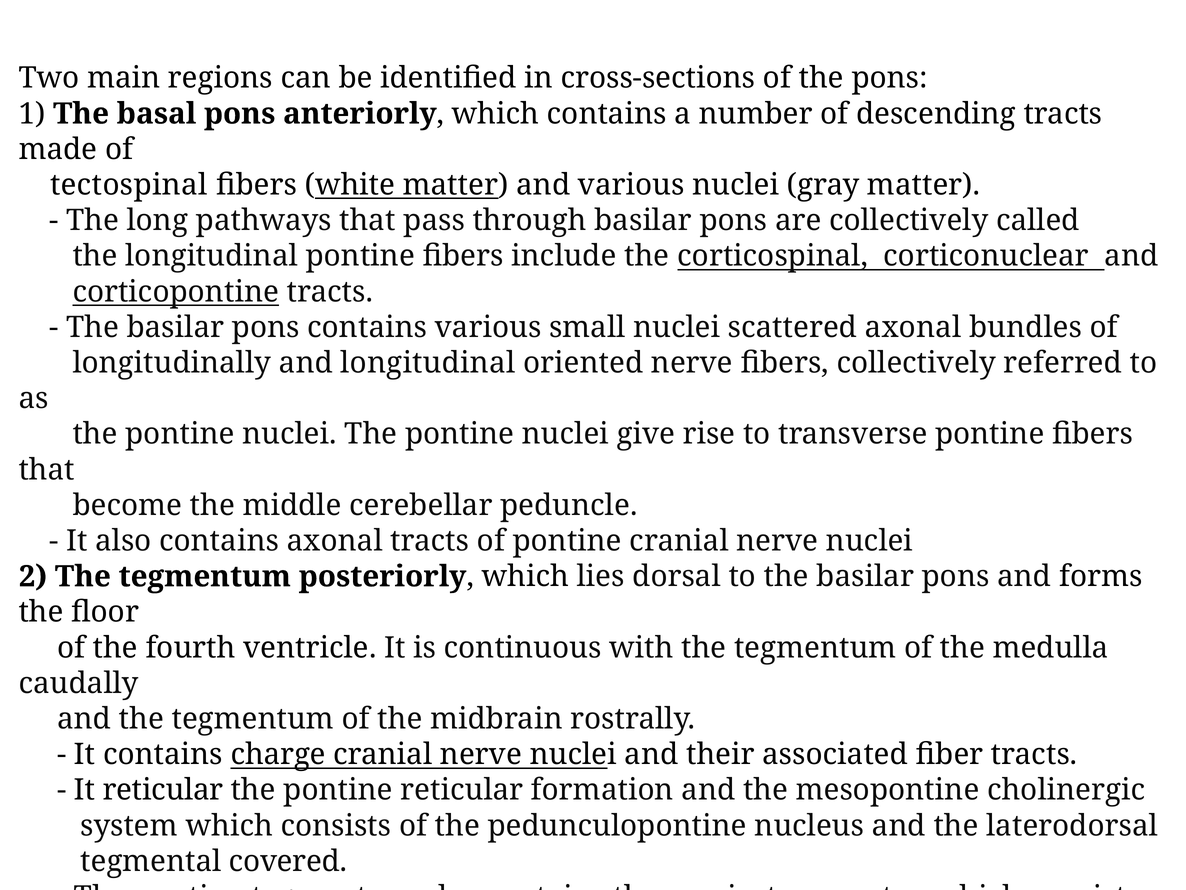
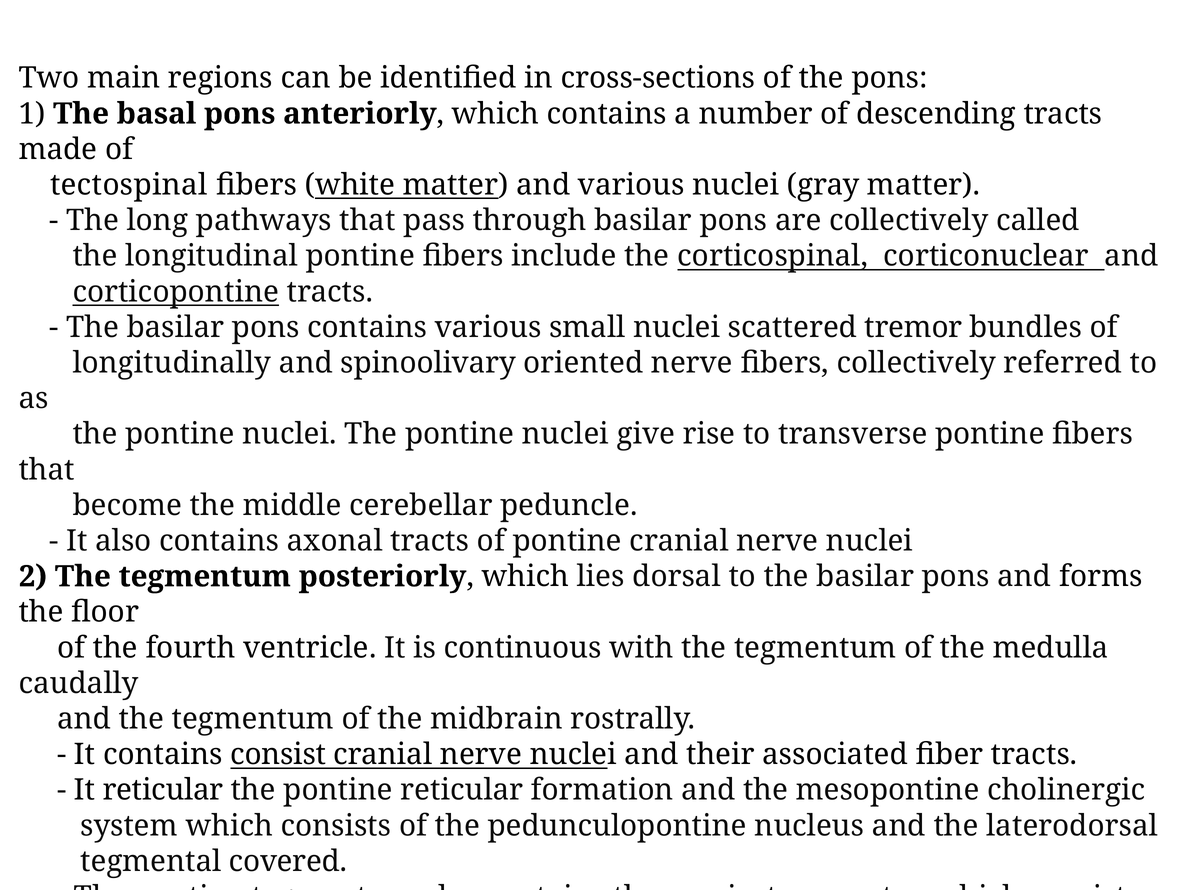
scattered axonal: axonal -> tremor (913, 327)
and longitudinal: longitudinal -> spinoolivary (428, 363)
charge: charge -> consist (278, 754)
